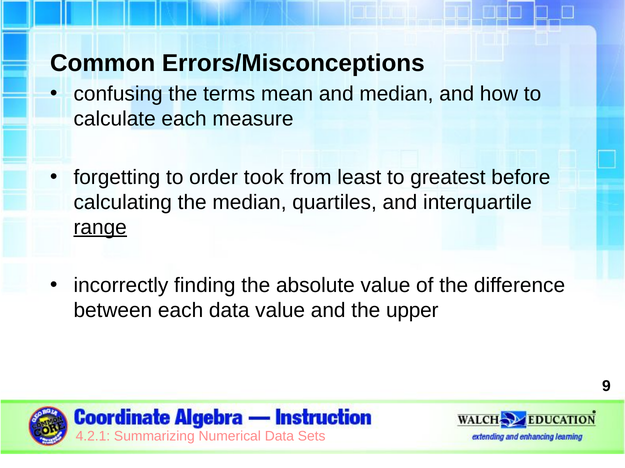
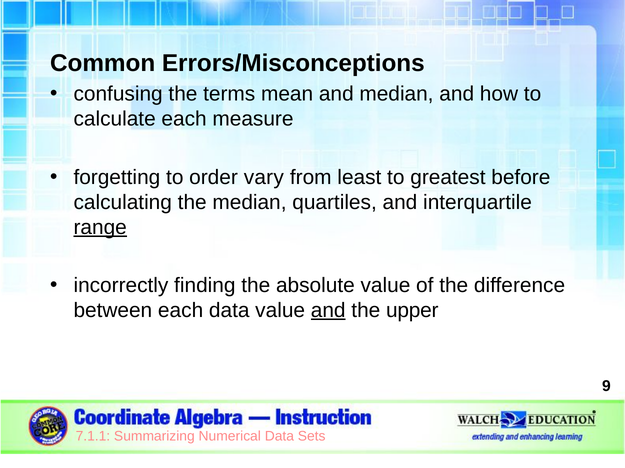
took: took -> vary (264, 178)
and underline: none -> present (328, 311)
4.2.1: 4.2.1 -> 7.1.1 (93, 437)
